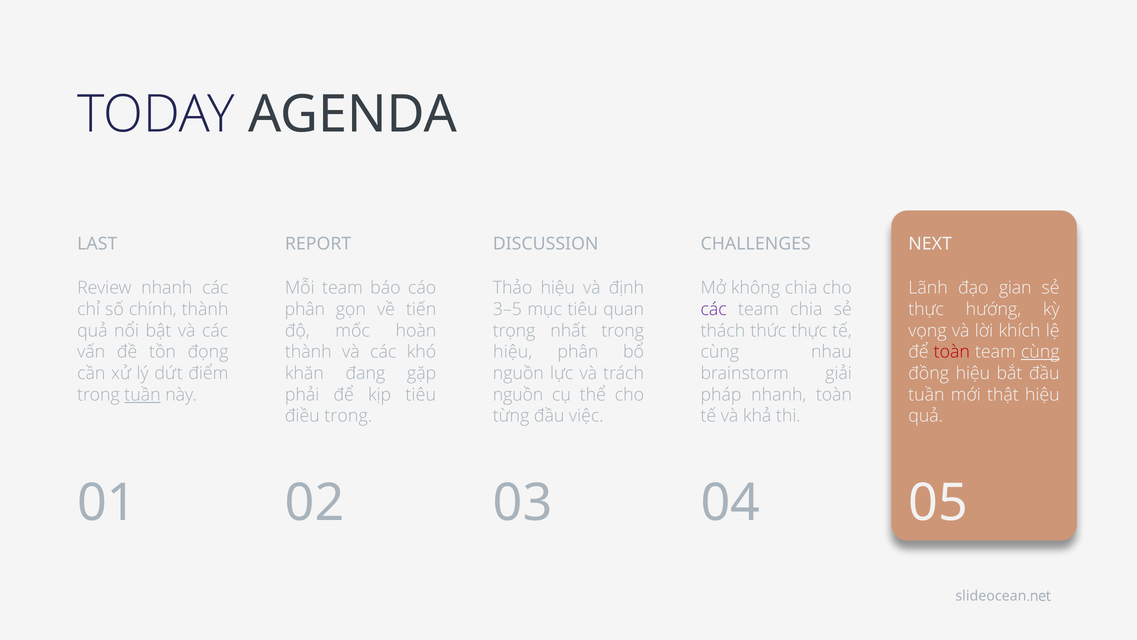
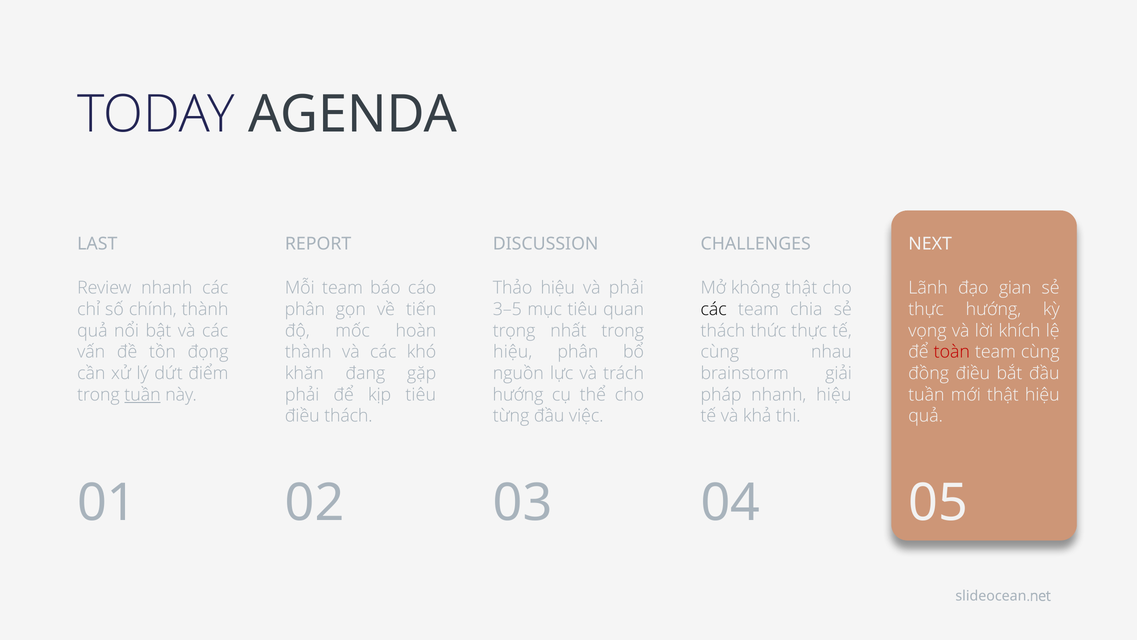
và định: định -> phải (626, 288)
không chia: chia -> thật (801, 288)
các colour: purple -> black (714, 309)
cùng underline: present -> none (1040, 352)
đồng hiệu: hiệu -> điều (973, 373)
nguồn: nguồn -> hướng (518, 394)
nhanh toàn: toàn -> hiệu (834, 394)
điều trong: trong -> thách (348, 416)
